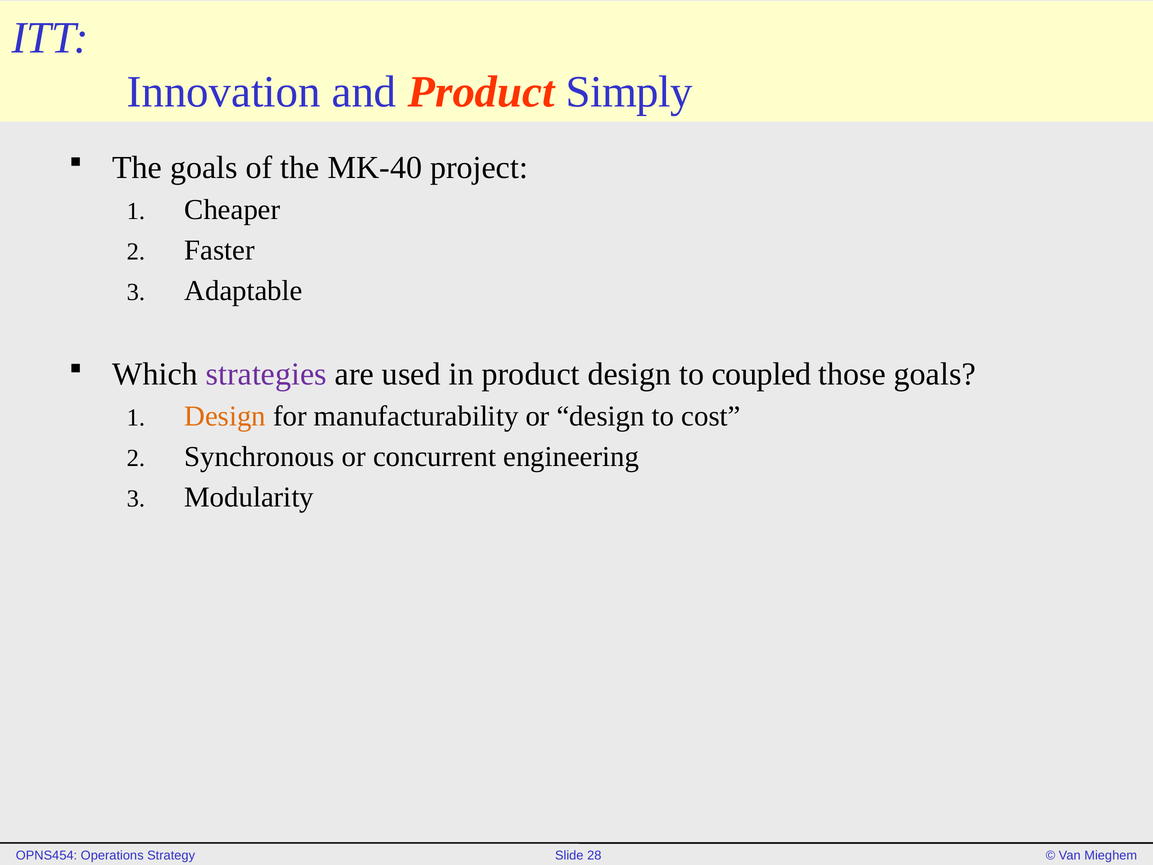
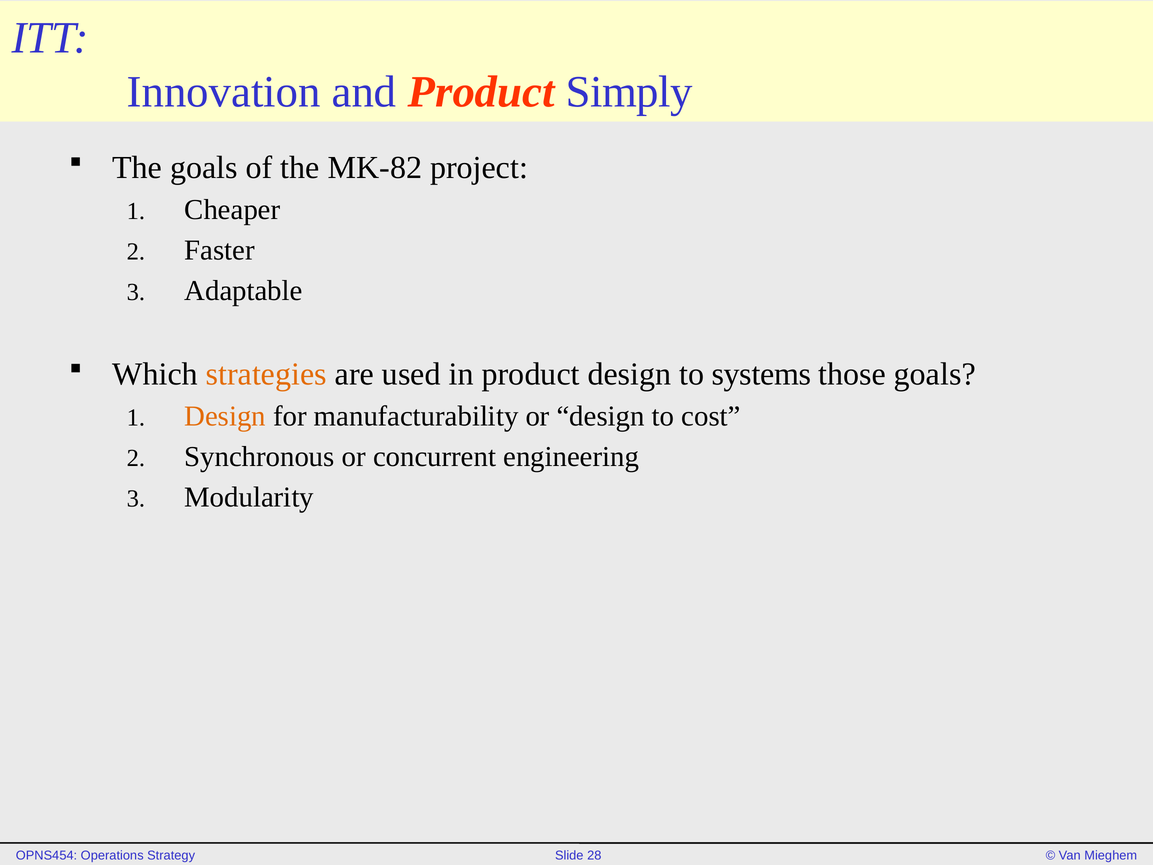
MK-40: MK-40 -> MK-82 (375, 168)
strategies colour: purple -> orange (266, 374)
coupled: coupled -> systems (761, 374)
